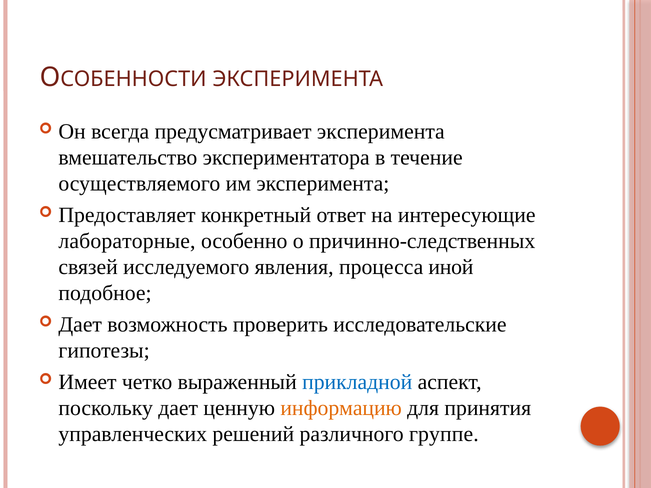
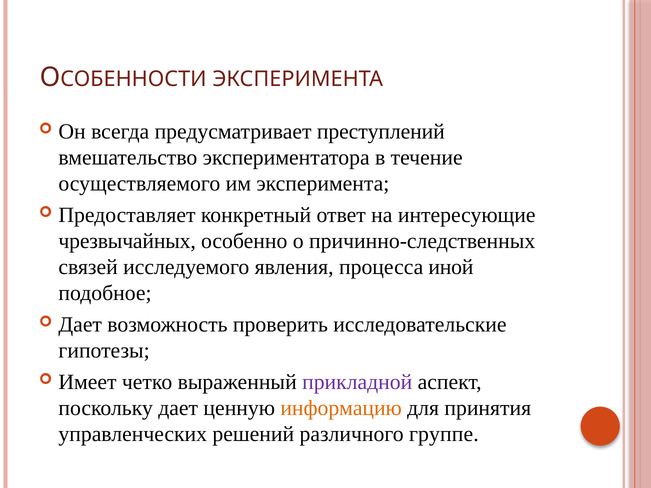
предусматривает эксперимента: эксперимента -> преступлений (381, 132)
лабораторные: лабораторные -> чрезвычайных (127, 241)
прикладной colour: blue -> purple (357, 382)
